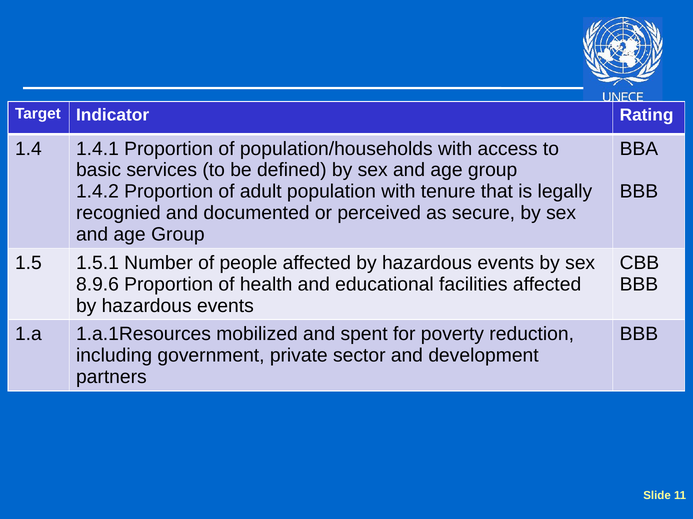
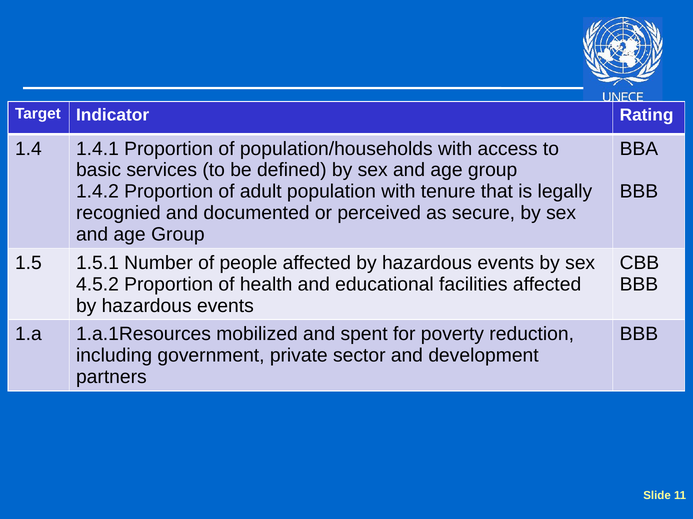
8.9.6: 8.9.6 -> 4.5.2 (97, 285)
